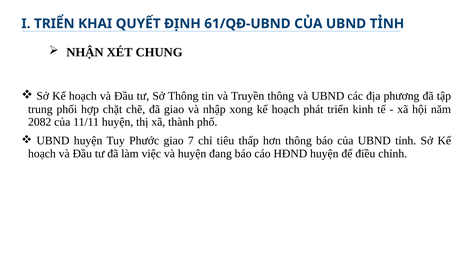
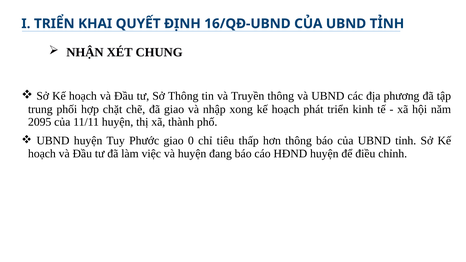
61/QĐ-UBND: 61/QĐ-UBND -> 16/QĐ-UBND (247, 24)
2082: 2082 -> 2095 (40, 122)
7: 7 -> 0 (191, 141)
